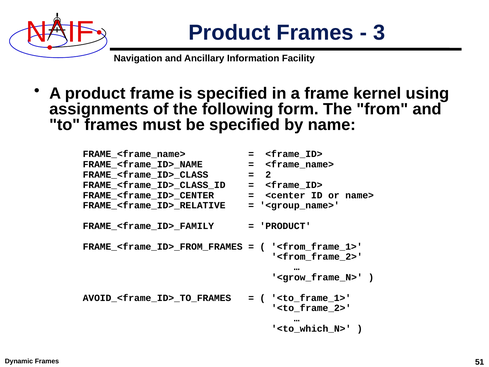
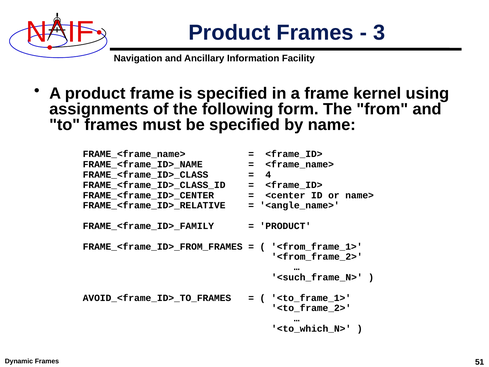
2: 2 -> 4 (268, 175)
<group_name>: <group_name> -> <angle_name> (300, 205)
<grow_frame_N>: <grow_frame_N> -> <such_frame_N> (317, 277)
